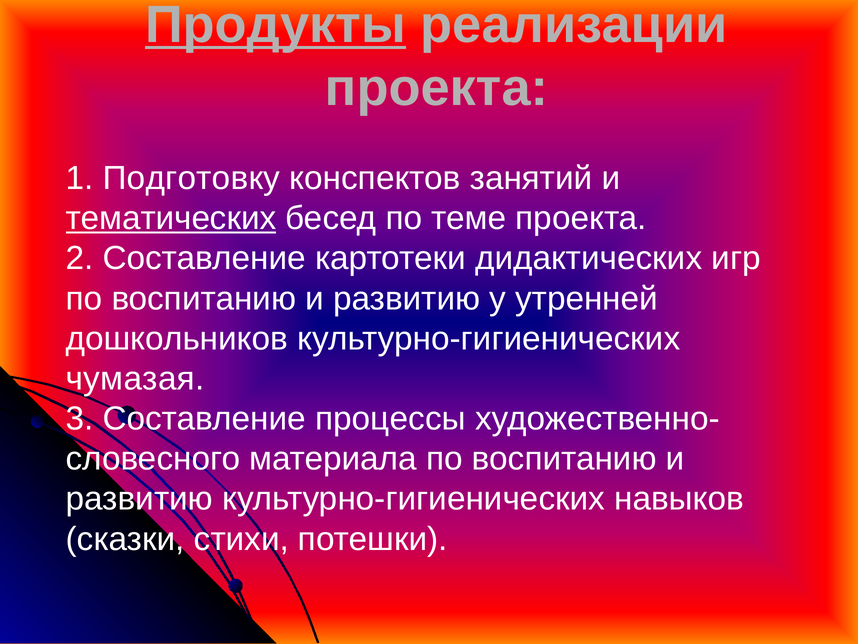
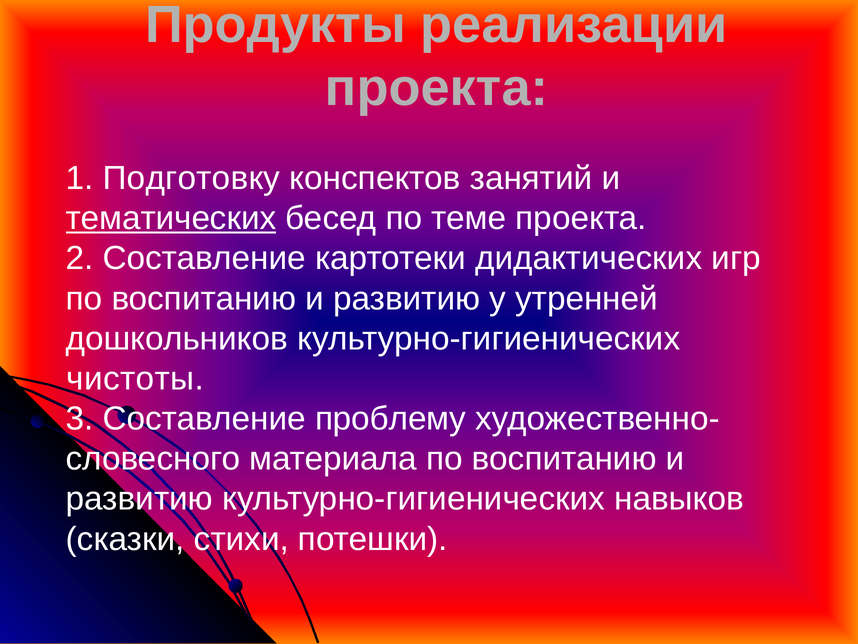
Продукты underline: present -> none (276, 25)
чумазая: чумазая -> чистоты (135, 378)
процессы: процессы -> проблему (390, 418)
